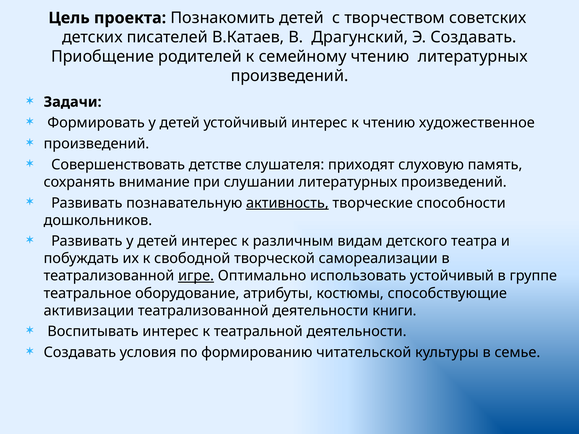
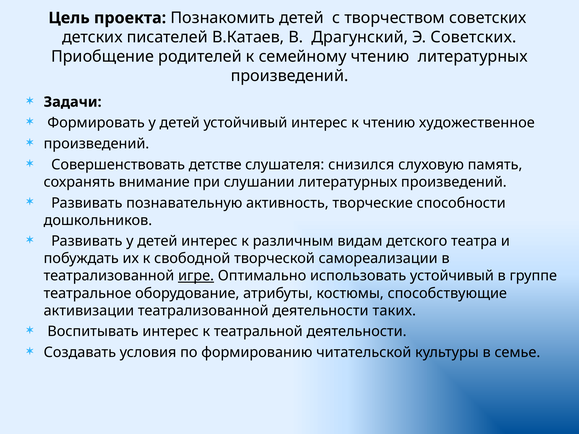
Э Создавать: Создавать -> Советских (474, 37)
приходят: приходят -> снизился (361, 165)
активность underline: present -> none (287, 203)
книги: книги -> таких (394, 311)
